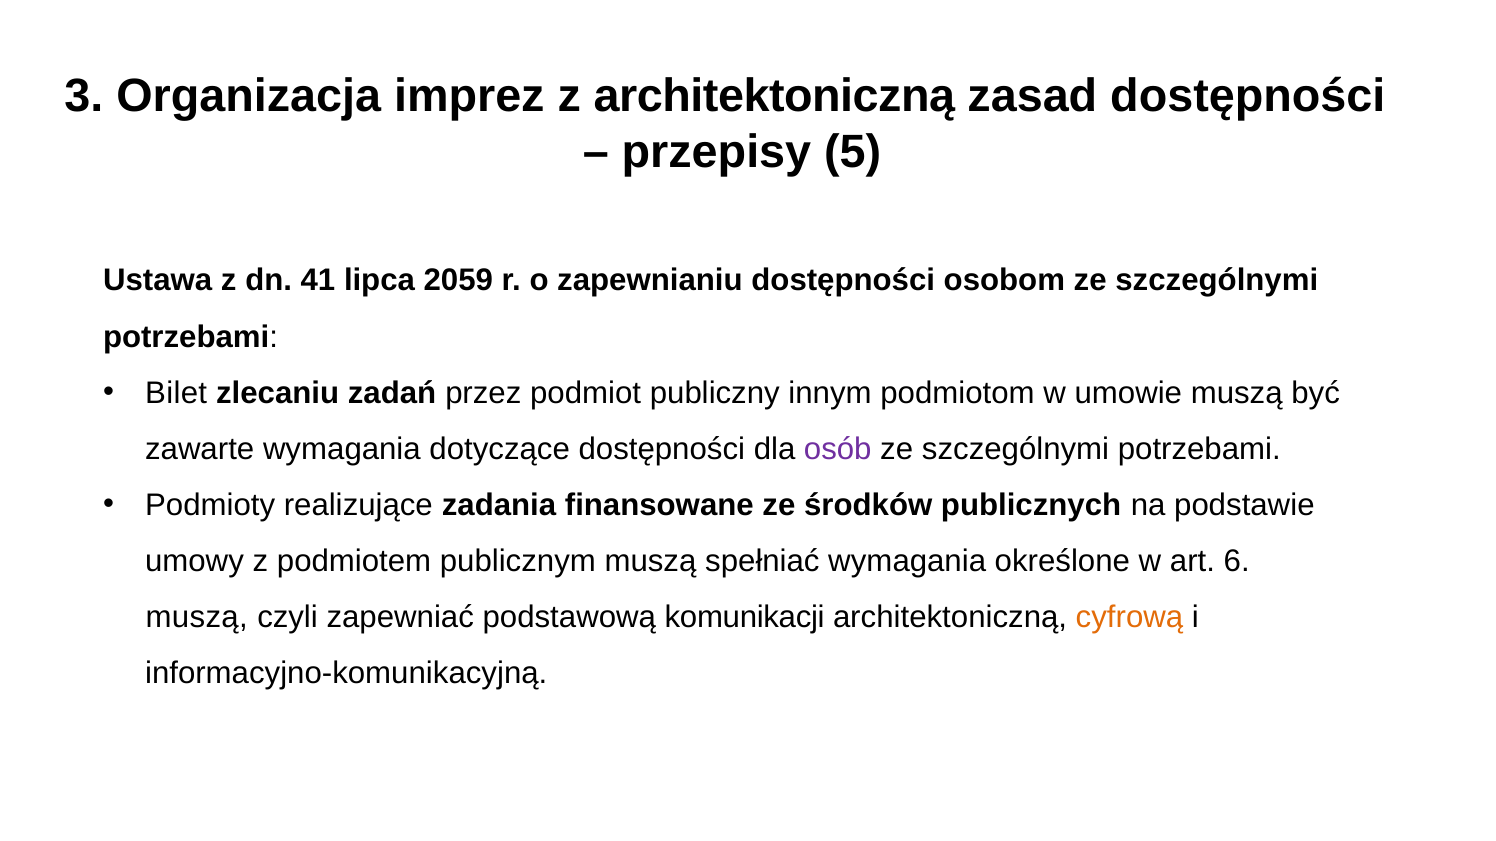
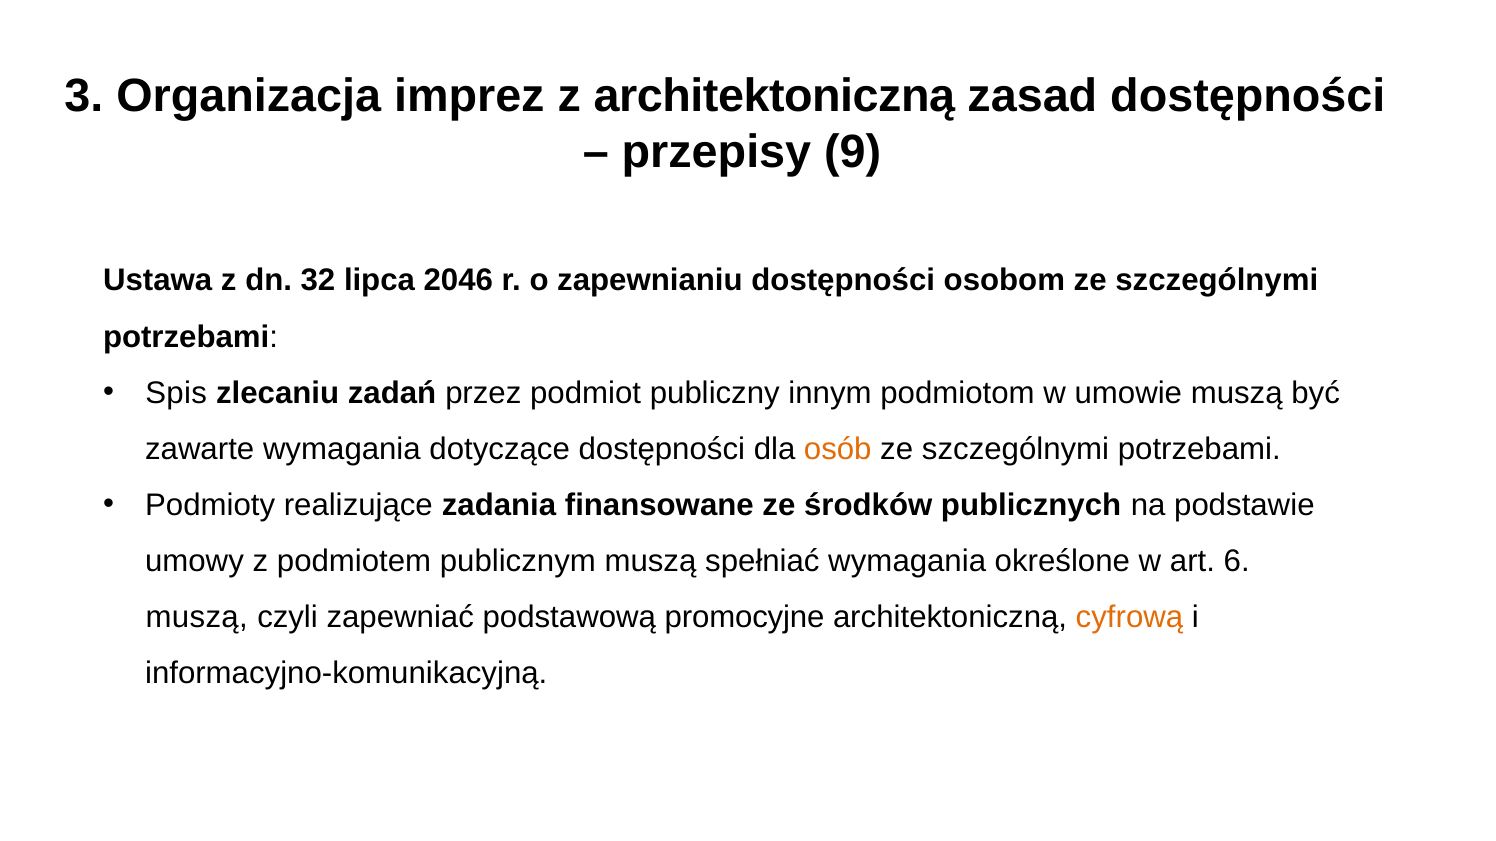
5: 5 -> 9 (853, 152)
41: 41 -> 32 (318, 281)
2059: 2059 -> 2046 (458, 281)
Bilet: Bilet -> Spis (176, 393)
osób colour: purple -> orange (838, 449)
komunikacji: komunikacji -> promocyjne (745, 617)
